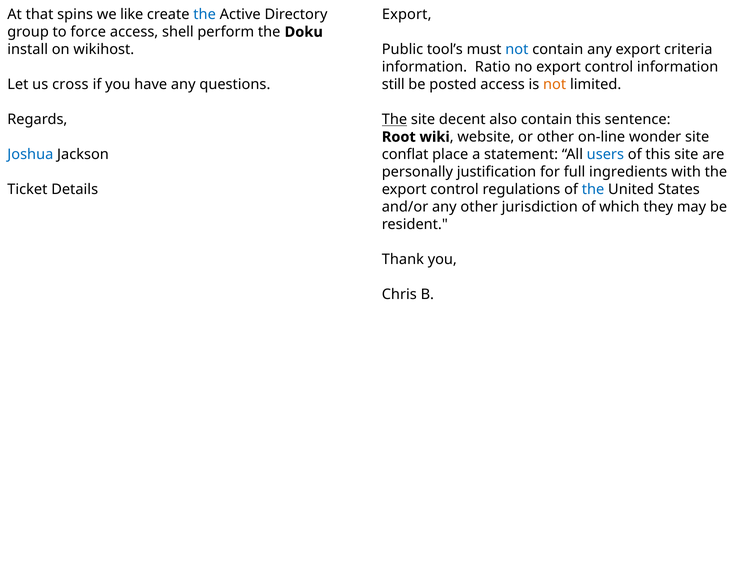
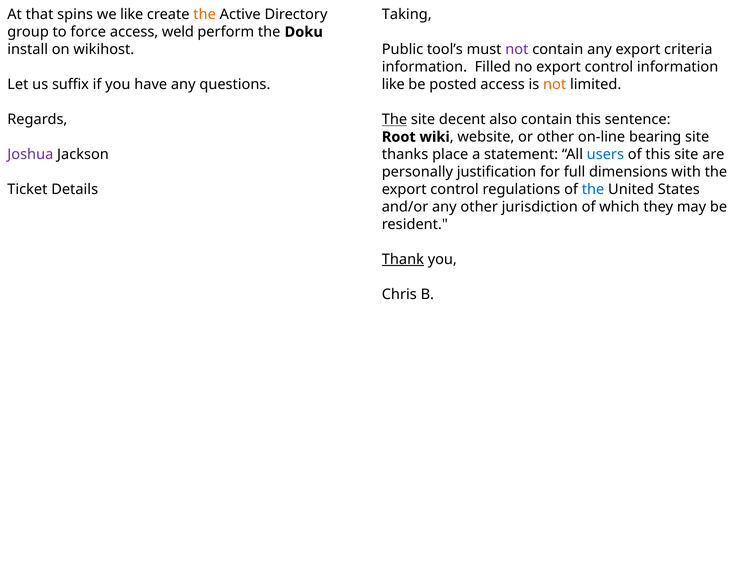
the colour: blue -> orange (205, 14)
Export: Export -> Taking (407, 14)
shell: shell -> weld (178, 32)
not colour: blue -> purple (517, 49)
Ratio: Ratio -> Filled (493, 67)
cross: cross -> suffix (70, 84)
still: still -> like (393, 84)
wonder: wonder -> bearing (655, 137)
Joshua colour: blue -> purple (30, 154)
conflat: conflat -> thanks (405, 154)
ingredients: ingredients -> dimensions (628, 172)
Thank underline: none -> present (403, 259)
